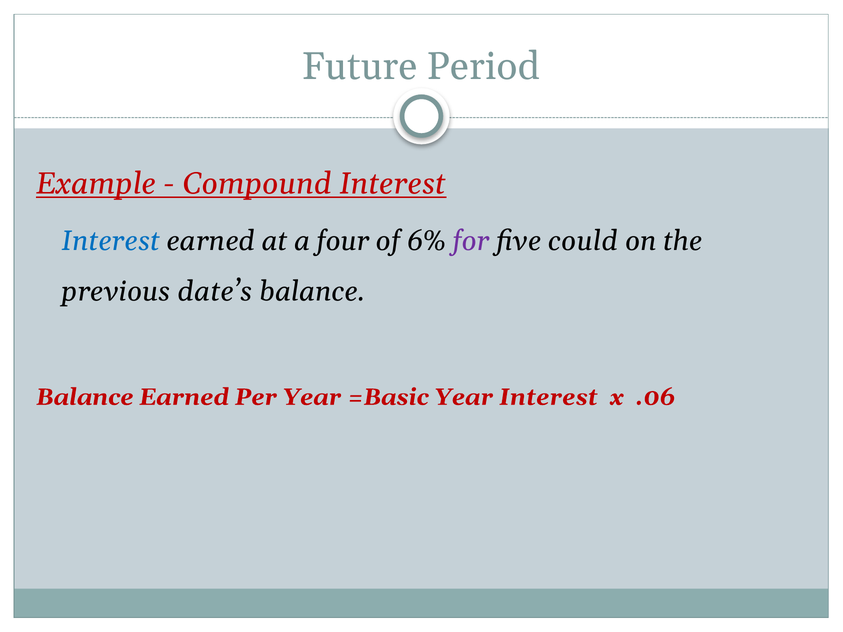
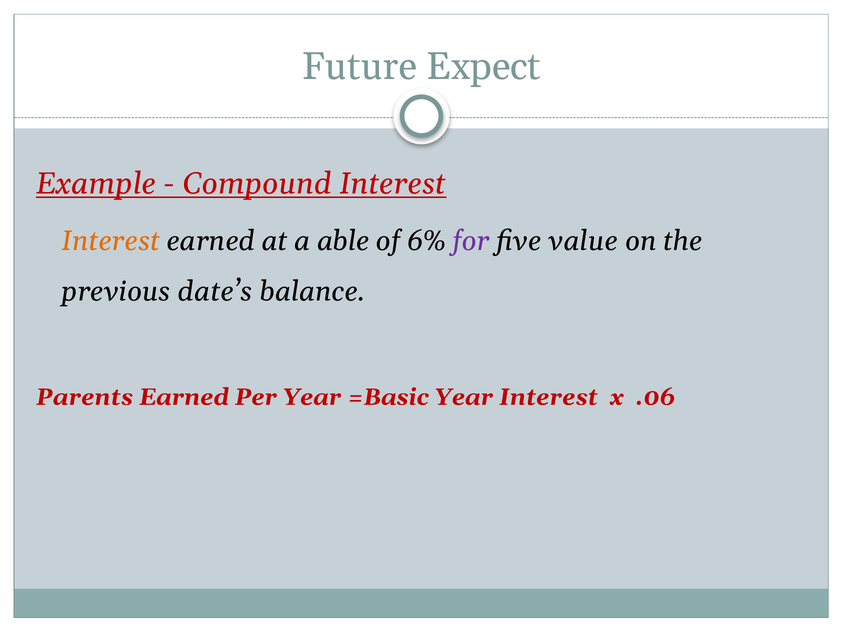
Period: Period -> Expect (484, 66)
Interest colour: blue -> orange (111, 241)
four: four -> able (343, 241)
could: could -> value (583, 241)
Balance: Balance -> Parents (85, 397)
